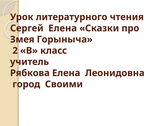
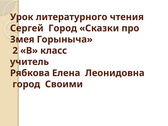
Сергей Елена: Елена -> Город (63, 28)
